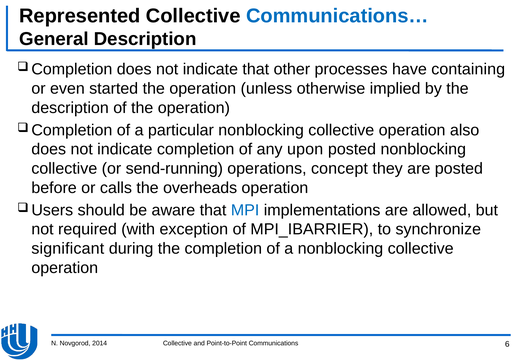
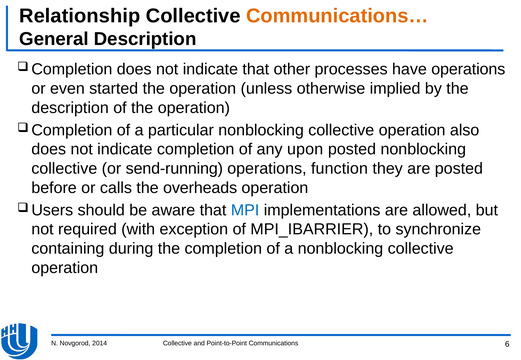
Represented: Represented -> Relationship (80, 16)
Communications… colour: blue -> orange (337, 16)
have containing: containing -> operations (468, 70)
concept: concept -> function (339, 169)
significant: significant -> containing (68, 249)
